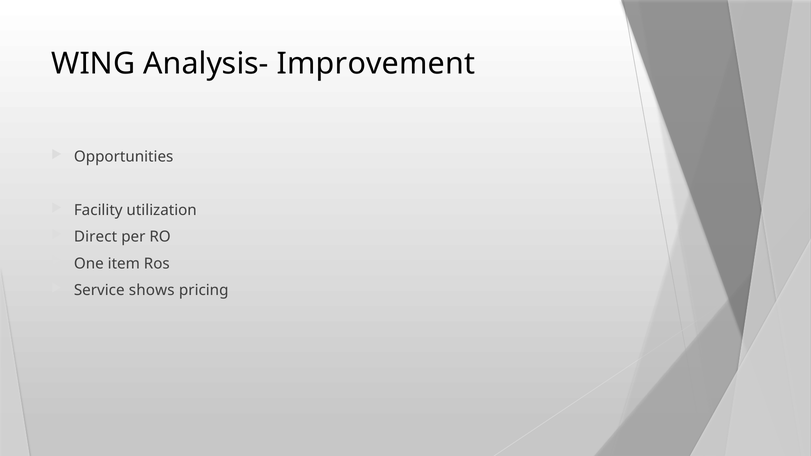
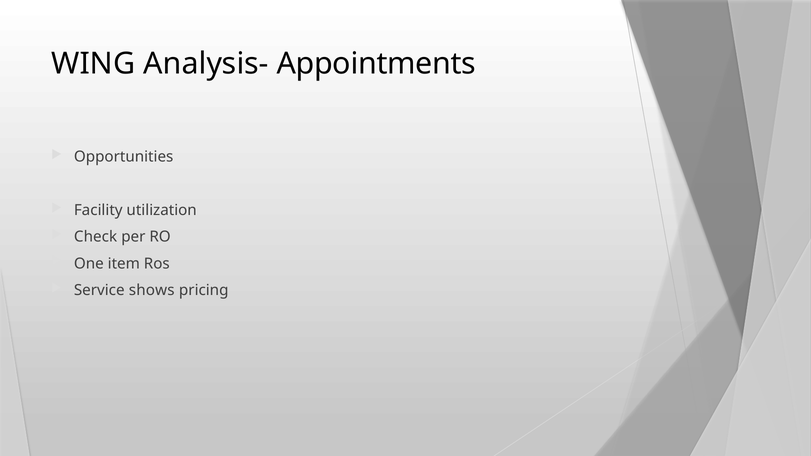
Improvement: Improvement -> Appointments (376, 64)
Direct: Direct -> Check (96, 237)
